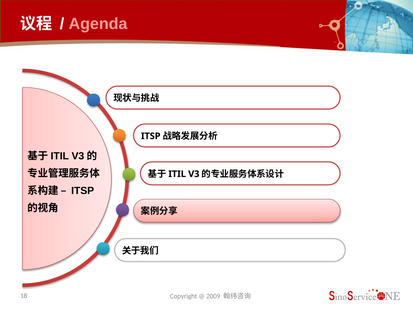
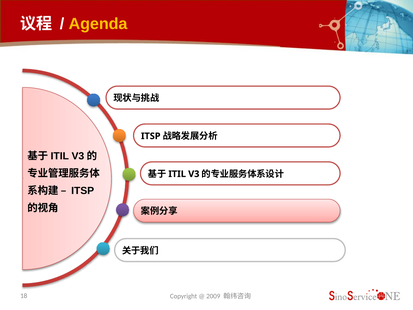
Agenda colour: pink -> yellow (98, 24)
